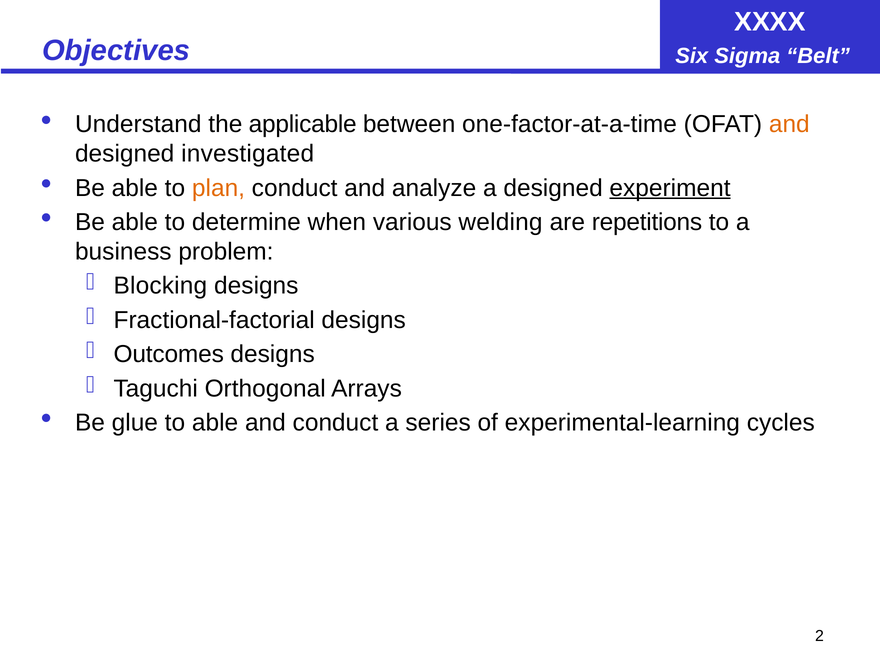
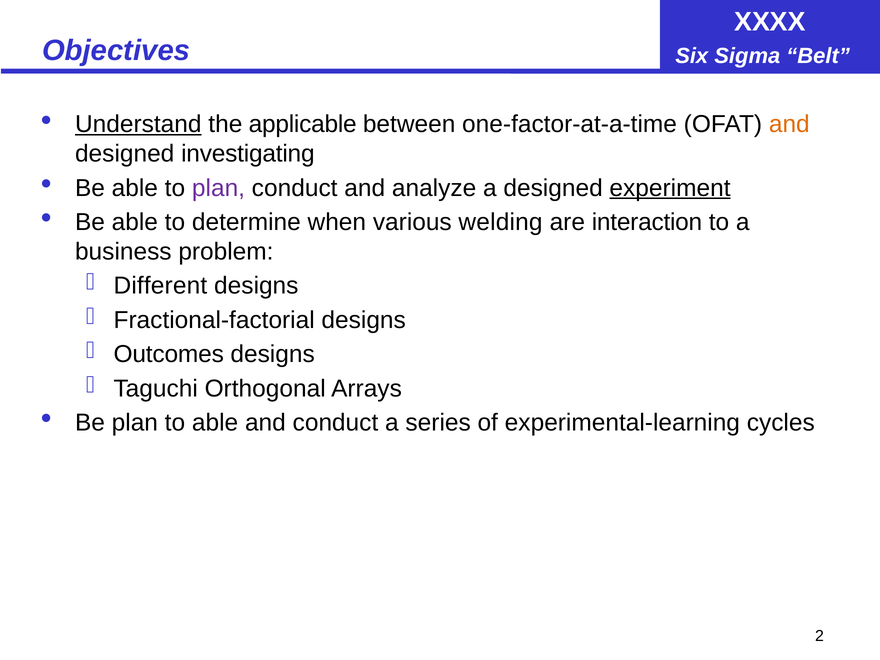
Understand underline: none -> present (138, 124)
investigated: investigated -> investigating (248, 154)
plan colour: orange -> purple (218, 188)
repetitions: repetitions -> interaction (647, 222)
Blocking: Blocking -> Different (160, 286)
Be glue: glue -> plan (135, 423)
